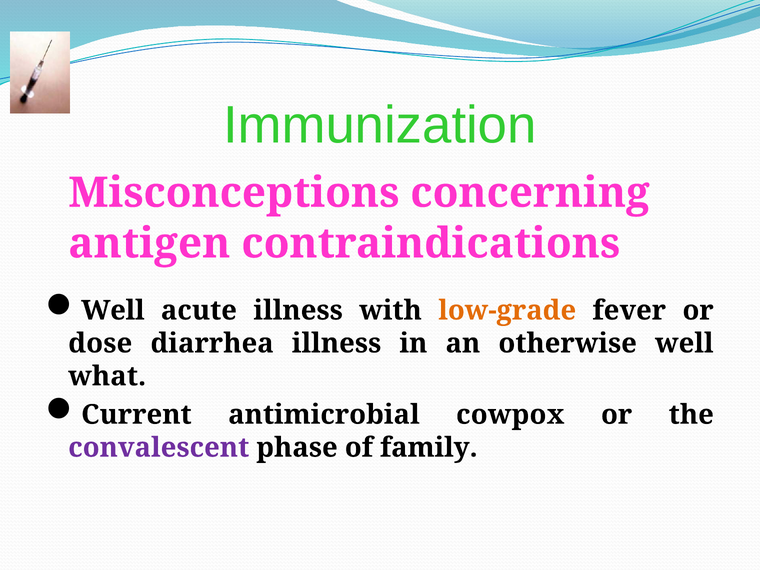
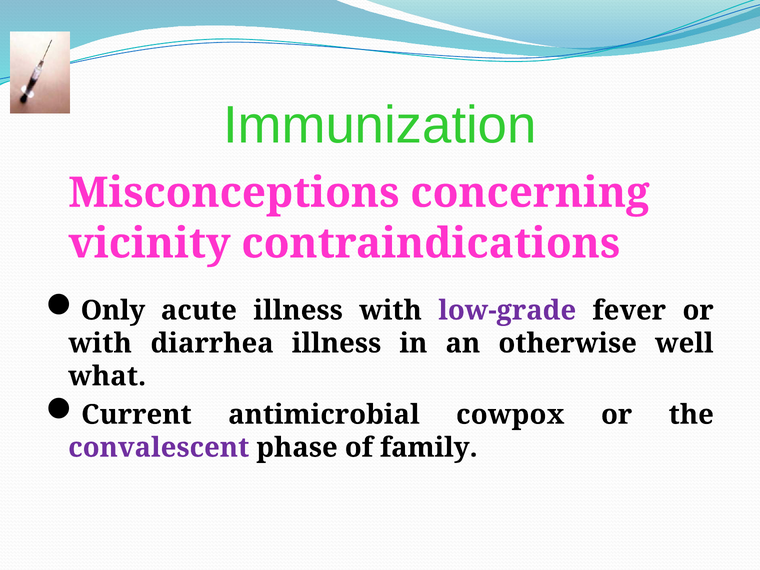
antigen: antigen -> vicinity (149, 244)
Well: Well -> Only (113, 310)
low-grade colour: orange -> purple (507, 310)
dose: dose -> with (100, 343)
